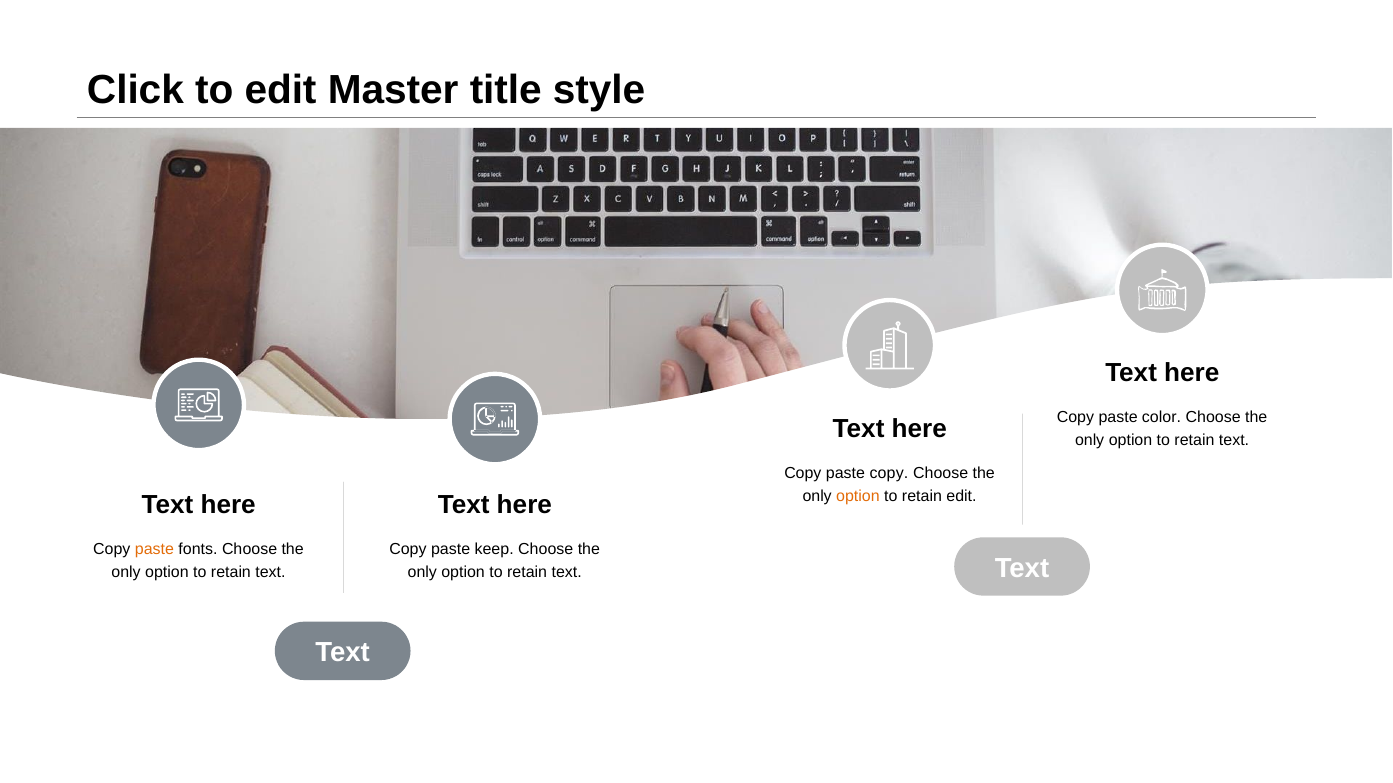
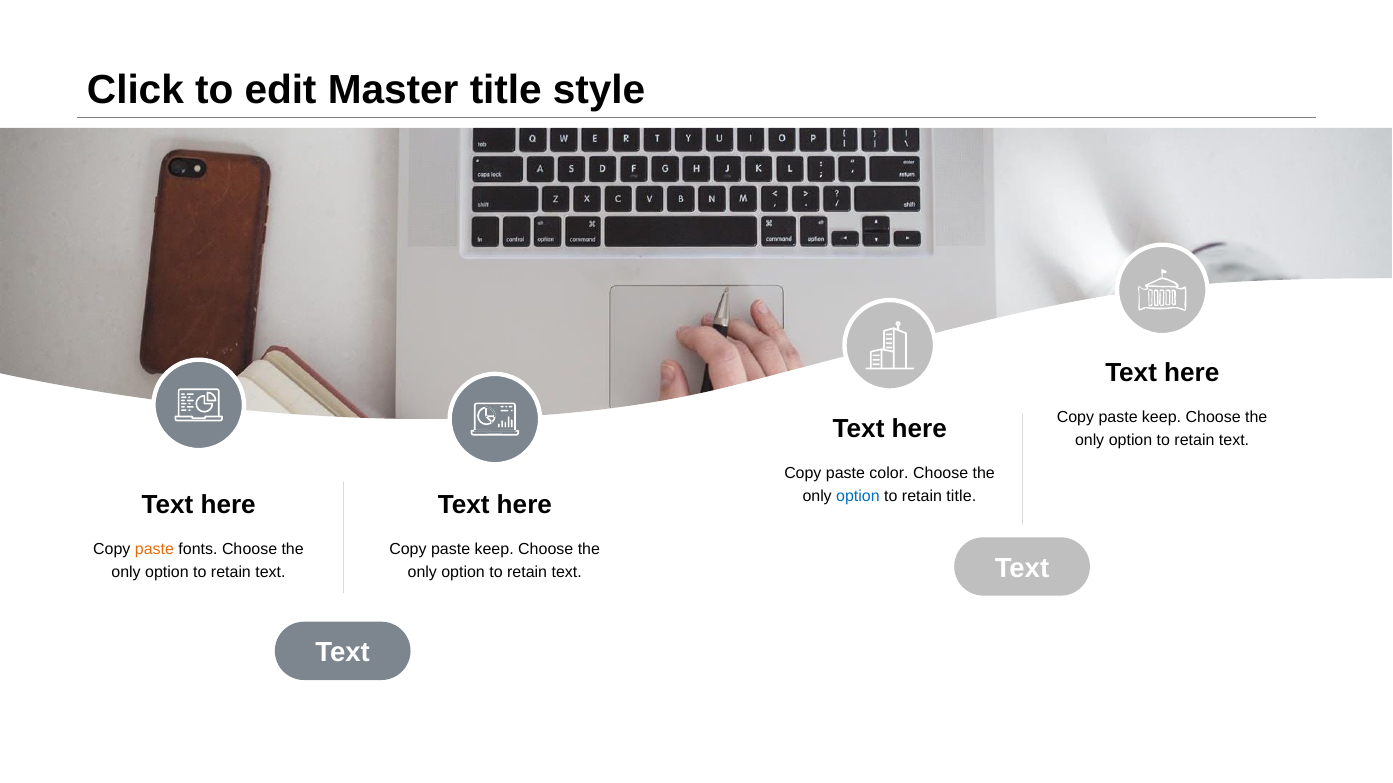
color: color -> keep (1162, 418)
paste copy: copy -> color (889, 473)
option colour: orange -> blue (858, 496)
retain edit: edit -> title (961, 496)
